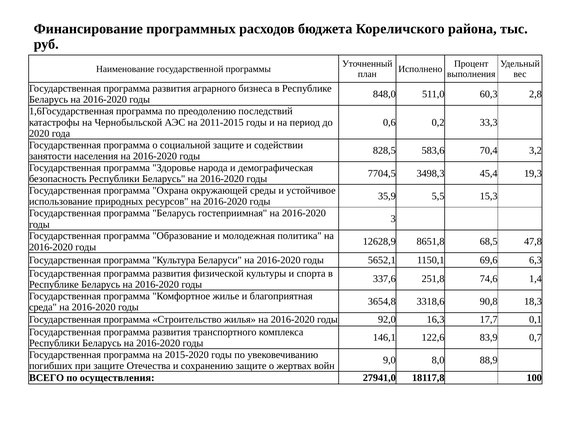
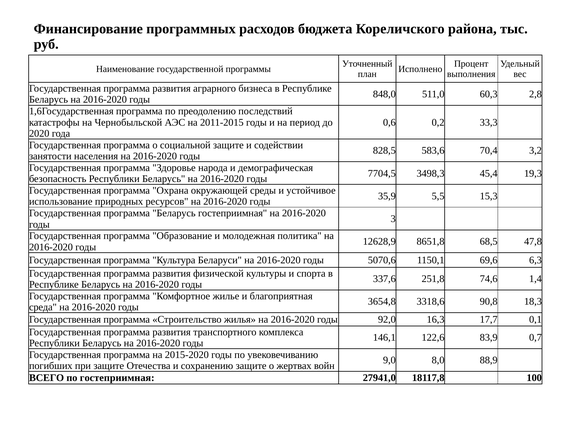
5652,1: 5652,1 -> 5070,6 (382, 260)
по осуществления: осуществления -> гостеприимная (117, 378)
